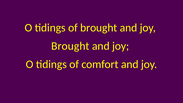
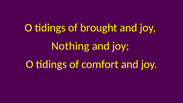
Brought: Brought -> Nothing (70, 46)
